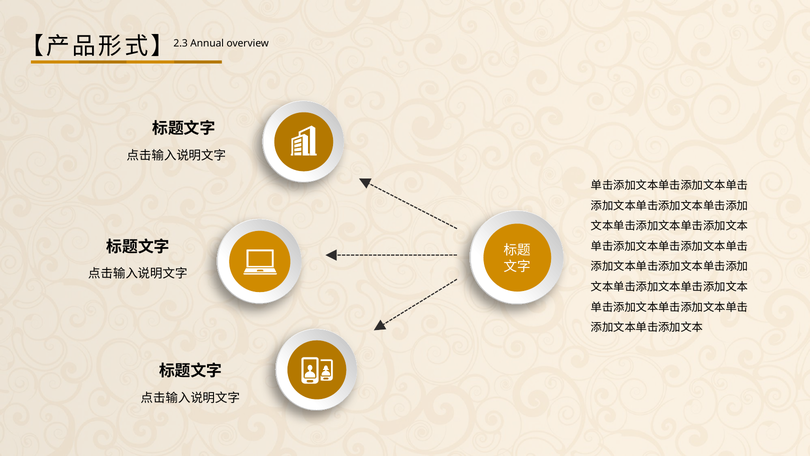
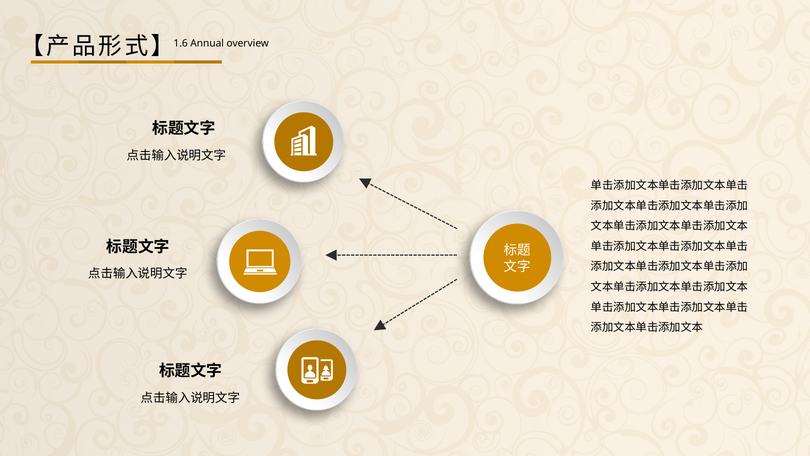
2.3: 2.3 -> 1.6 (181, 43)
